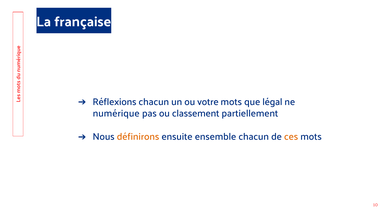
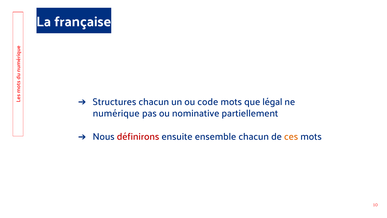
Réflexions: Réflexions -> Structures (114, 102)
votre: votre -> code (208, 102)
classement: classement -> nominative (196, 113)
définirons colour: orange -> red (138, 137)
